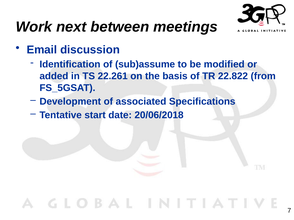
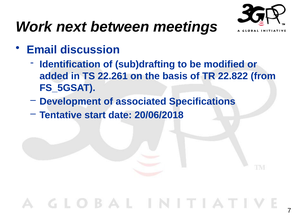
sub)assume: sub)assume -> sub)drafting (145, 64)
